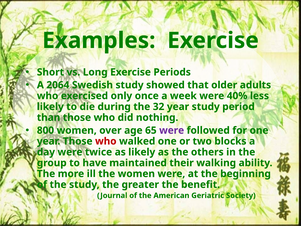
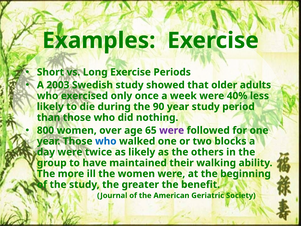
2064: 2064 -> 2003 (58, 85)
32: 32 -> 90 (159, 107)
who colour: red -> blue (106, 141)
